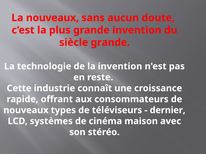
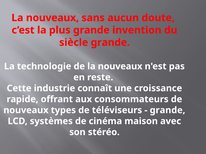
de la invention: invention -> nouveaux (120, 67)
dernier: dernier -> grande (168, 111)
